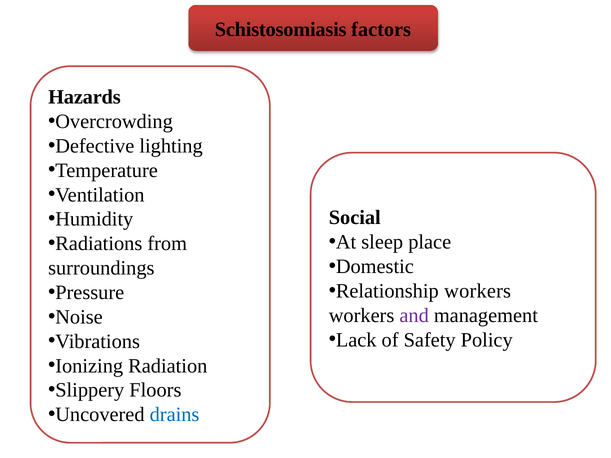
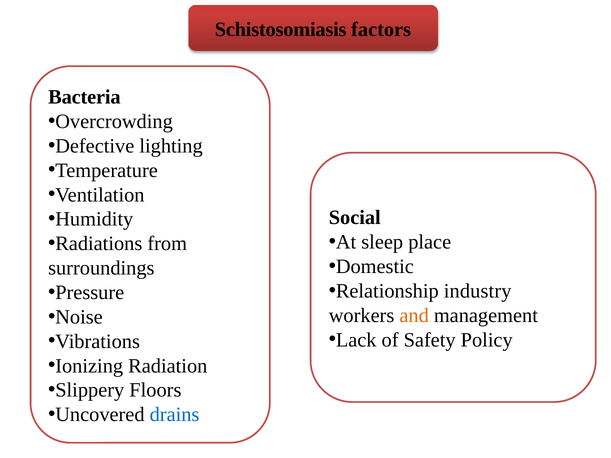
Hazards: Hazards -> Bacteria (84, 97)
Relationship workers: workers -> industry (478, 291)
and colour: purple -> orange (414, 316)
